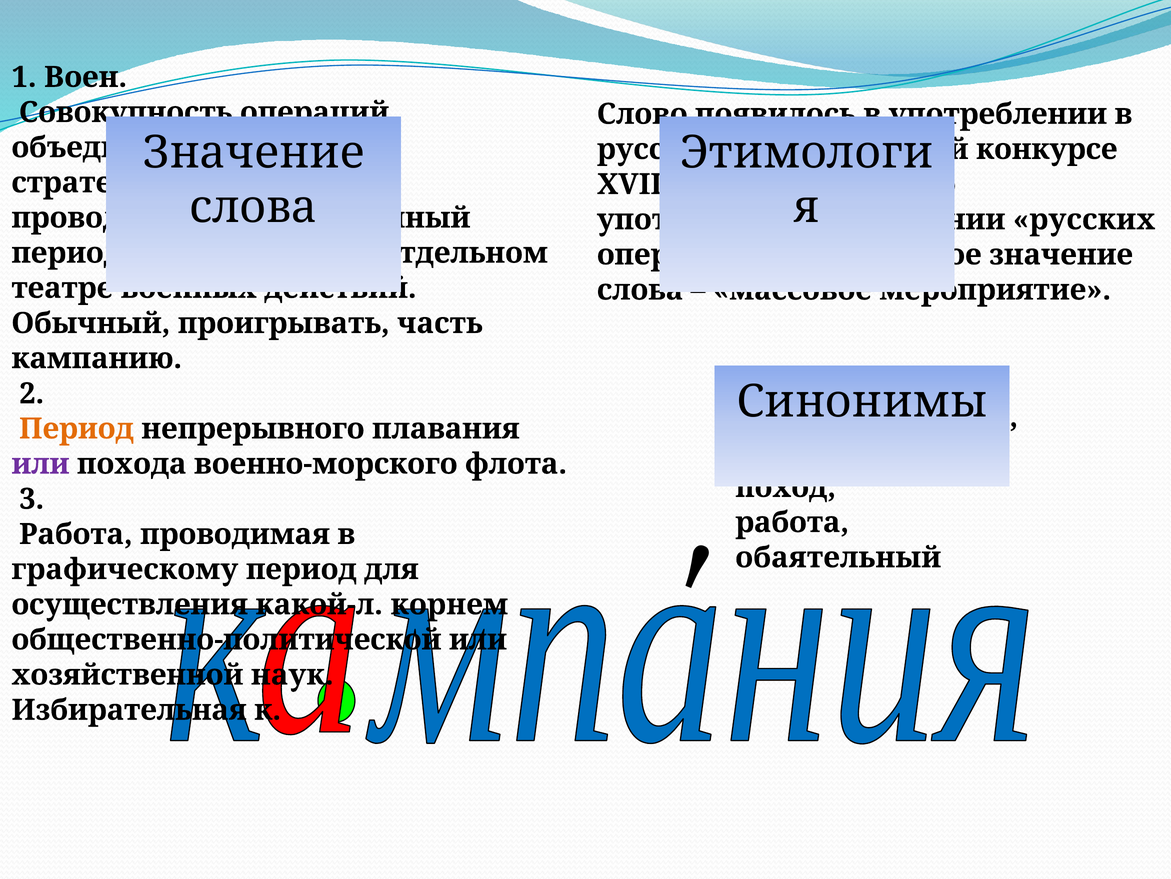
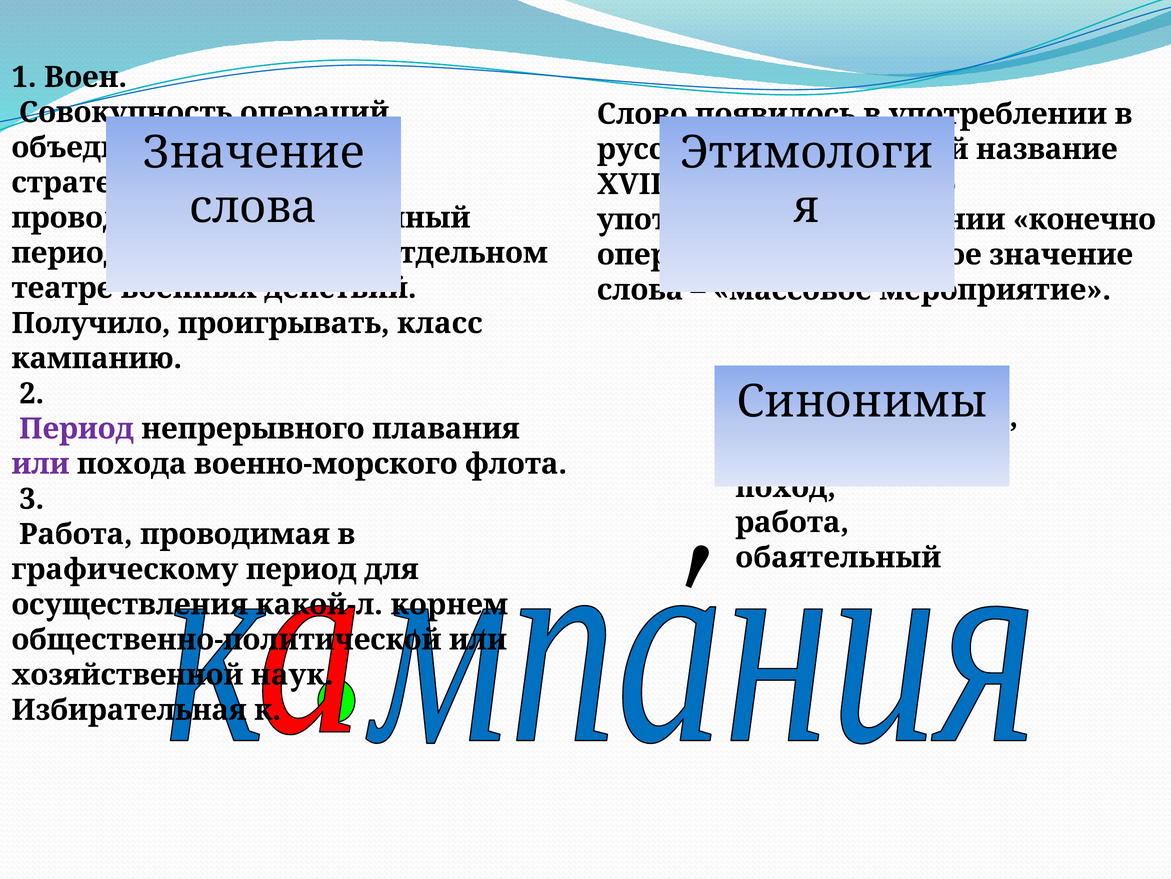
конкурсе: конкурсе -> название (1047, 149)
русских: русских -> конечно (1084, 219)
Обычный: Обычный -> Получило (91, 323)
часть: часть -> класс (440, 323)
Период colour: orange -> purple (76, 428)
